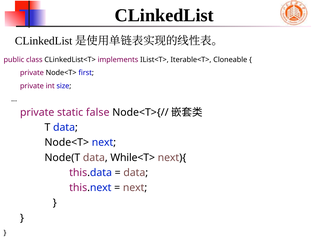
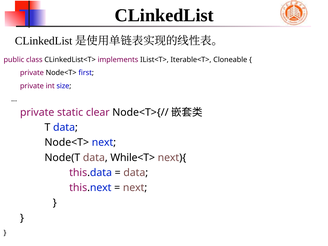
false: false -> clear (98, 112)
